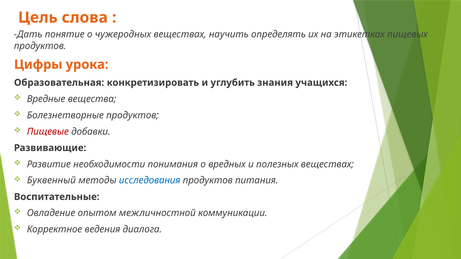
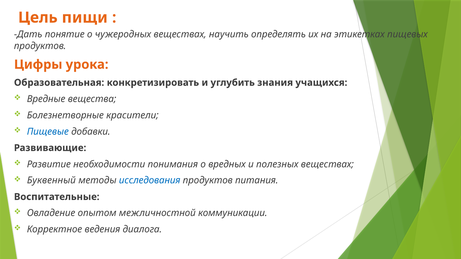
слова: слова -> пищи (85, 18)
Болезнетворные продуктов: продуктов -> красители (132, 115)
Пищевые colour: red -> blue (48, 132)
